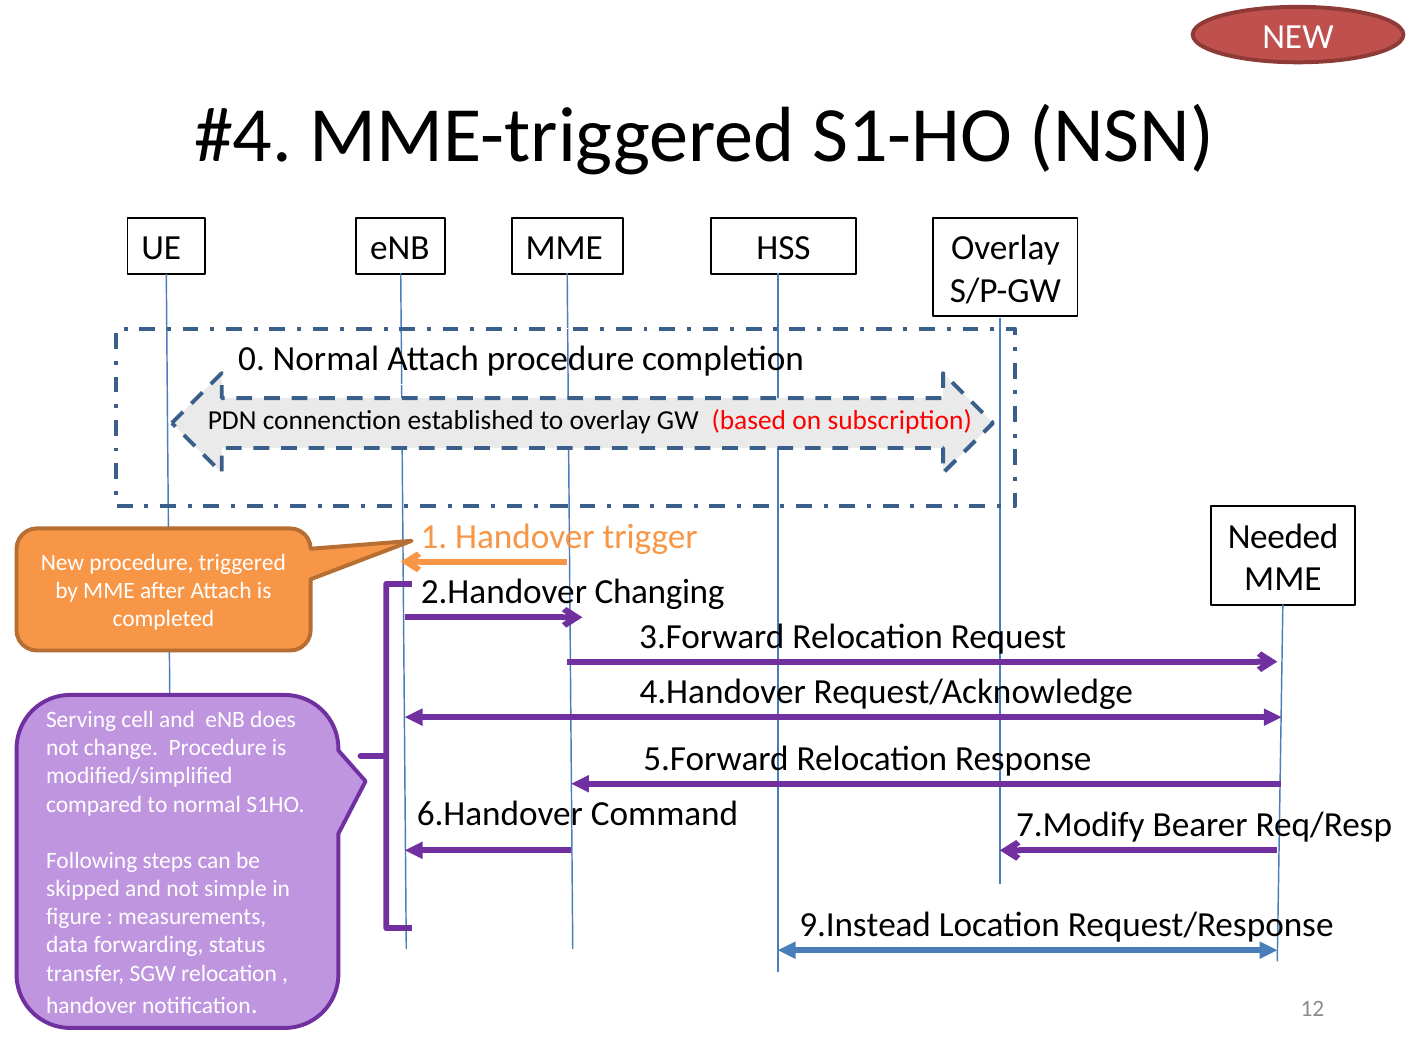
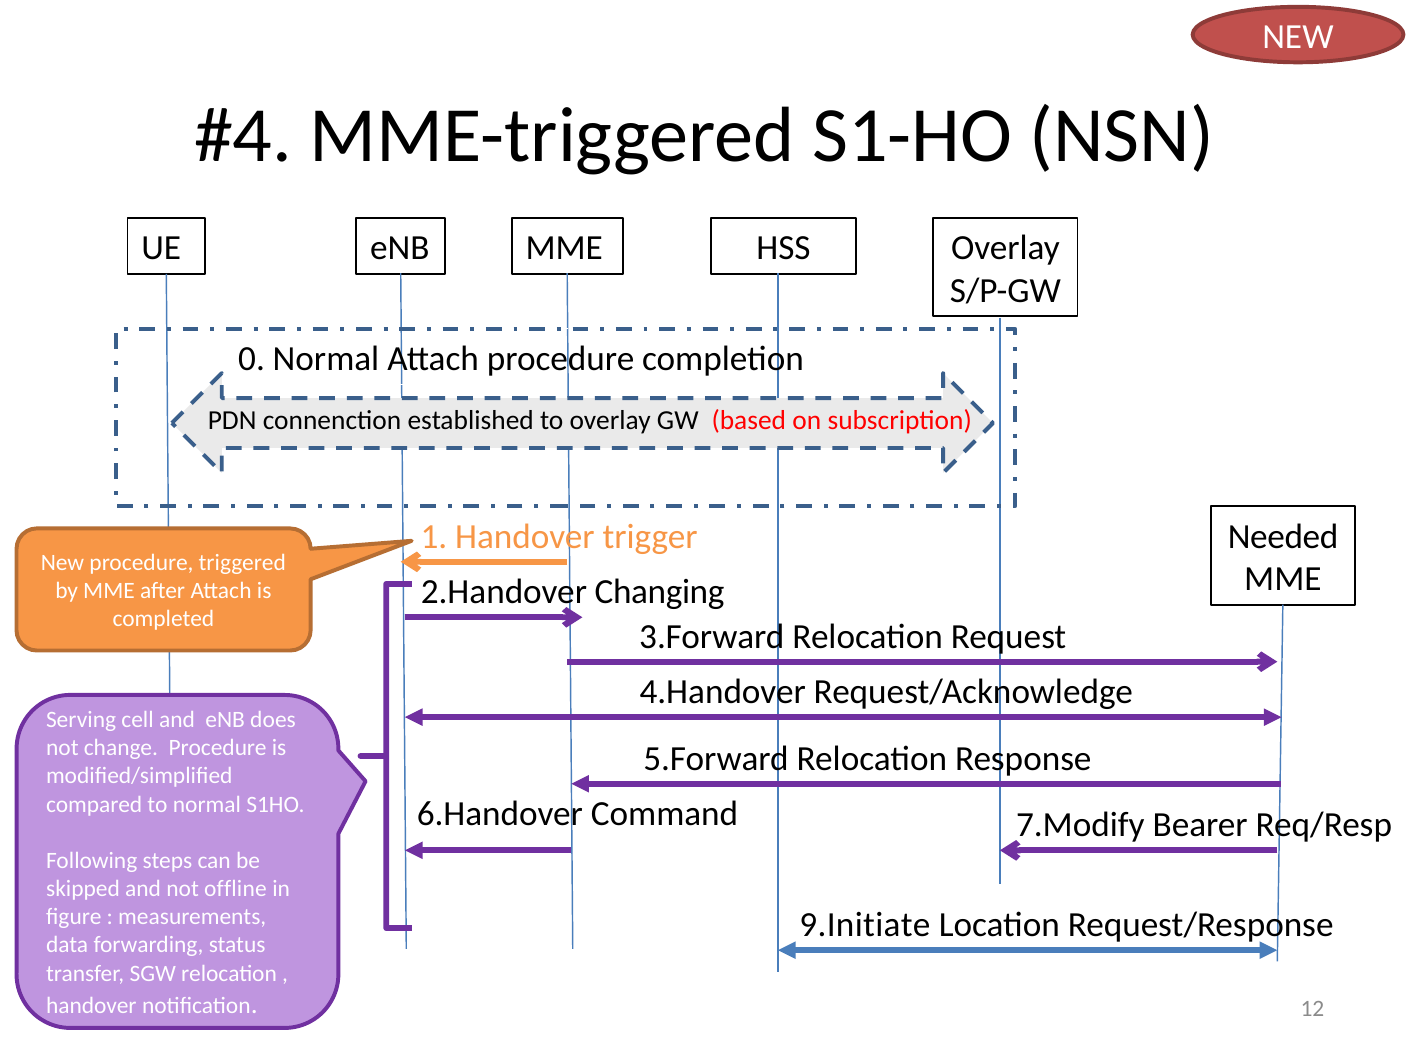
simple: simple -> offline (235, 889)
9.Instead: 9.Instead -> 9.Initiate (865, 925)
